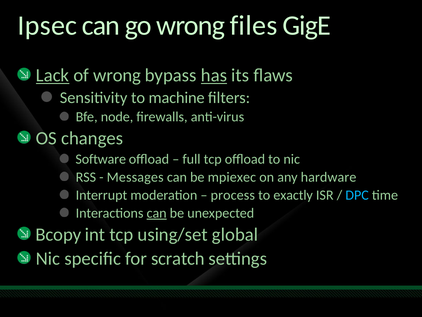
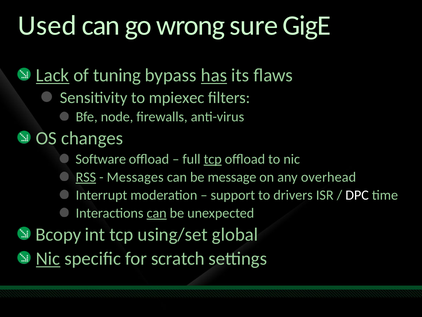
Ipsec: Ipsec -> Used (47, 26)
files: files -> sure (254, 26)
of wrong: wrong -> tuning (117, 75)
machine: machine -> mpiexec (177, 98)
tcp underline: none -> present (213, 159)
RSS underline: none -> present (86, 177)
mpiexec: mpiexec -> message (232, 177)
hardware: hardware -> overhead (329, 177)
process: process -> support (233, 195)
exactly: exactly -> drivers (293, 195)
DPC colour: light blue -> white (357, 195)
Nic underline: none -> present (48, 258)
